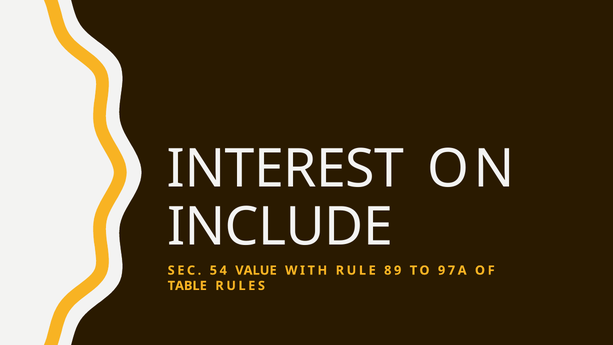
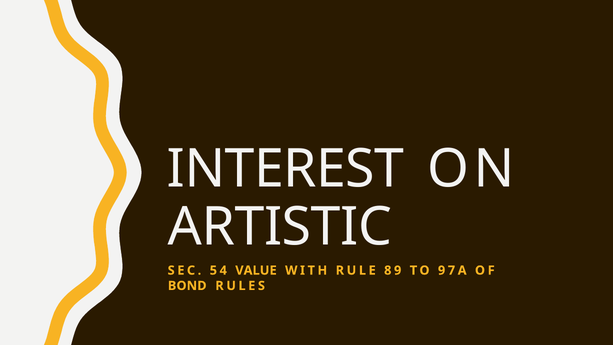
INCLUDE: INCLUDE -> ARTISTIC (280, 227)
TABLE: TABLE -> BOND (187, 286)
